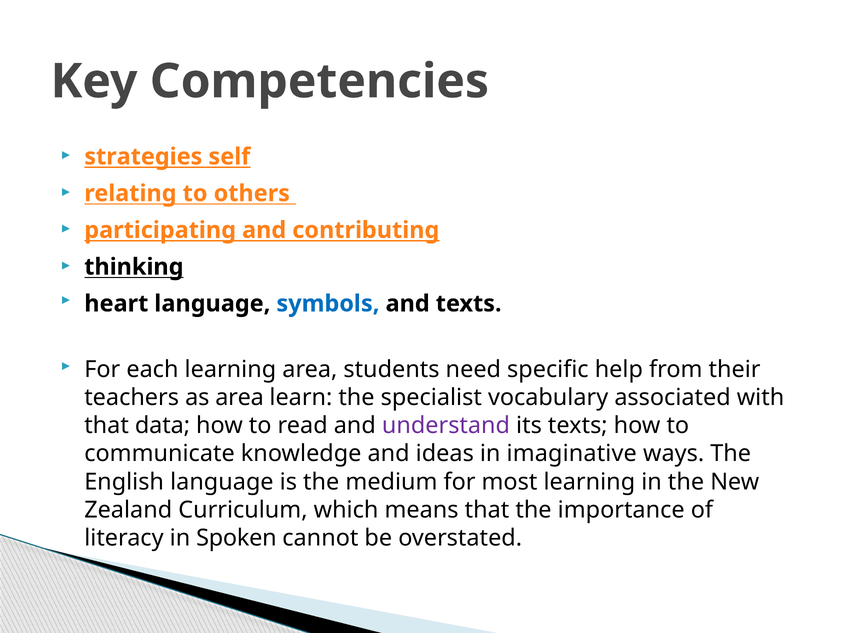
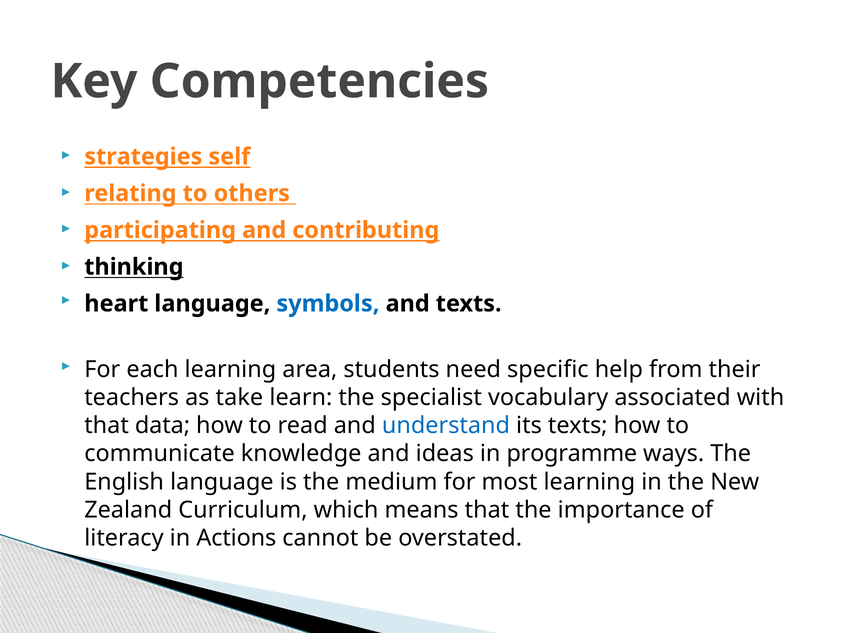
as area: area -> take (239, 397)
understand colour: purple -> blue (446, 425)
imaginative: imaginative -> programme (572, 453)
Spoken: Spoken -> Actions (236, 538)
